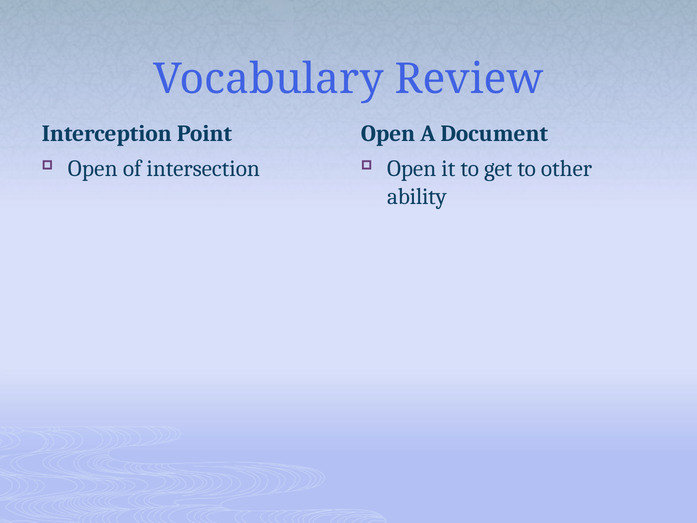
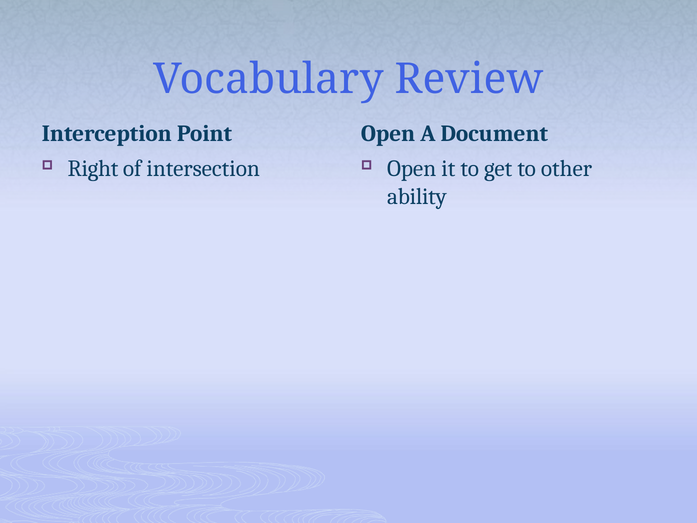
Open: Open -> Right (93, 168)
